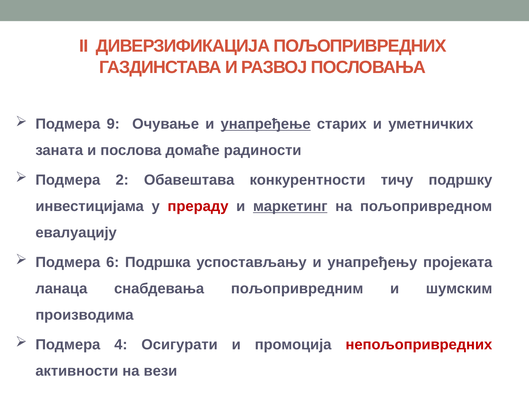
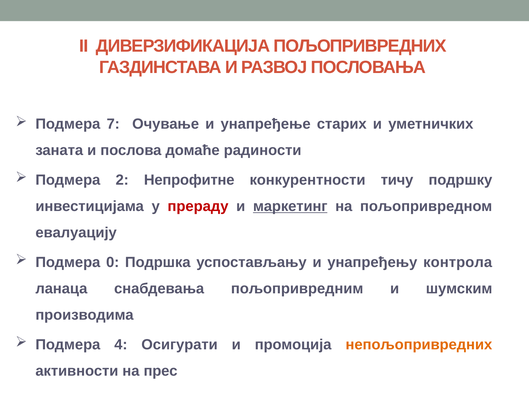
9: 9 -> 7 (113, 124)
унапређење underline: present -> none (266, 124)
Обавештава: Обавештава -> Непрофитне (189, 180)
6: 6 -> 0 (113, 262)
пројеката: пројеката -> контрола (458, 262)
непољопривредних colour: red -> orange (419, 344)
вези: вези -> прес (161, 371)
